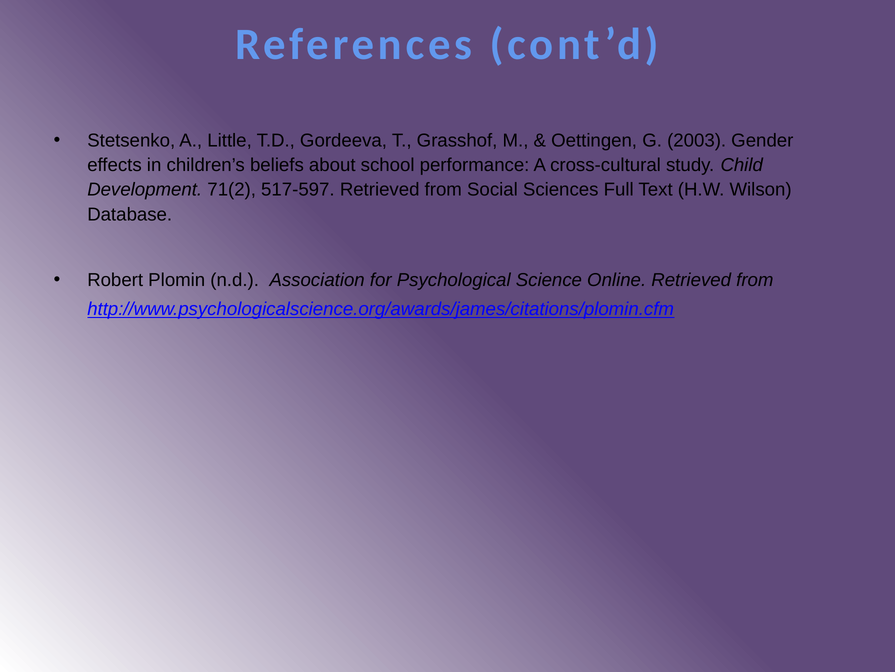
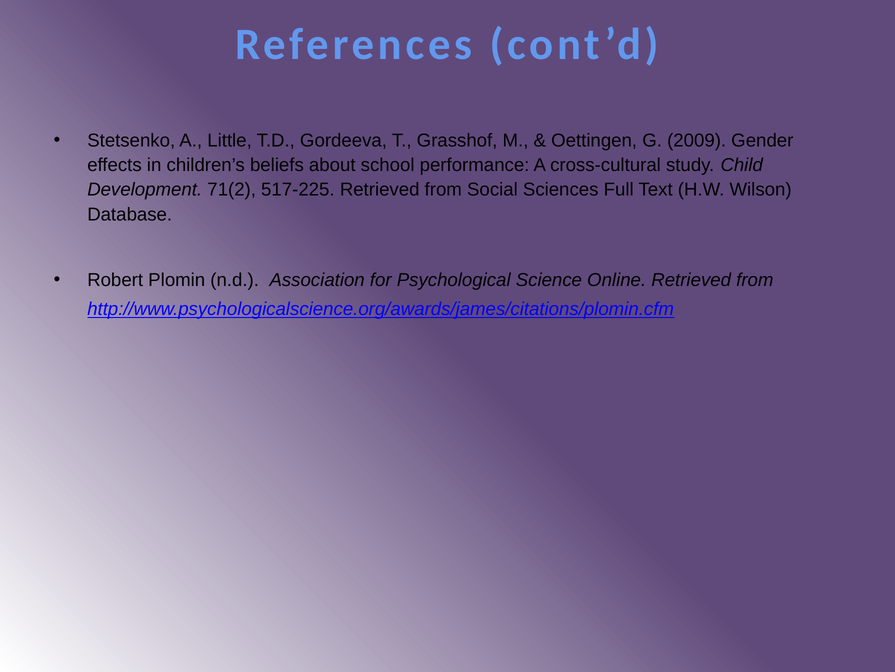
2003: 2003 -> 2009 (697, 140)
517-597: 517-597 -> 517-225 (298, 190)
